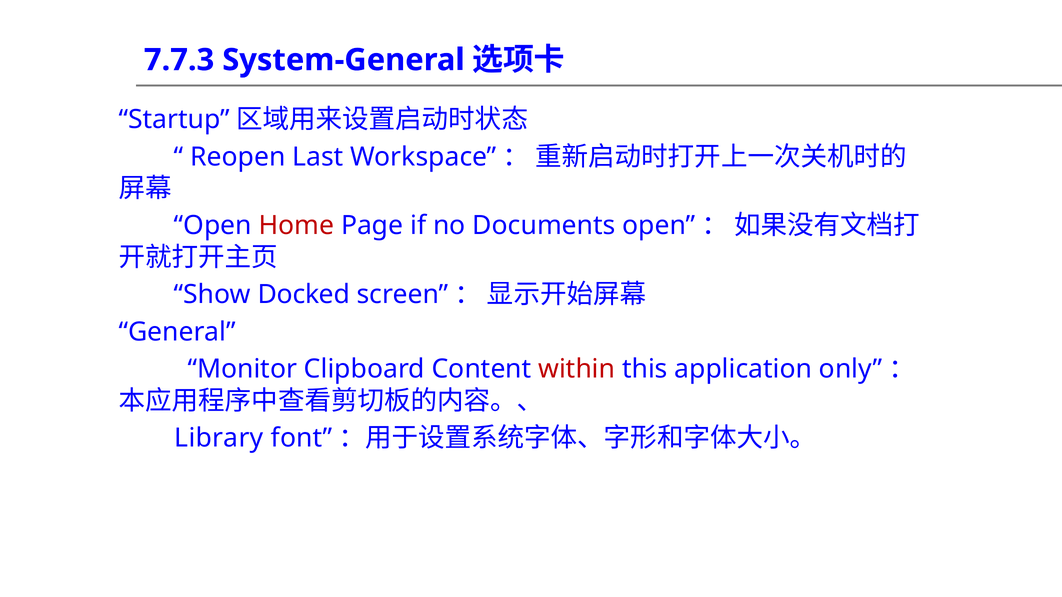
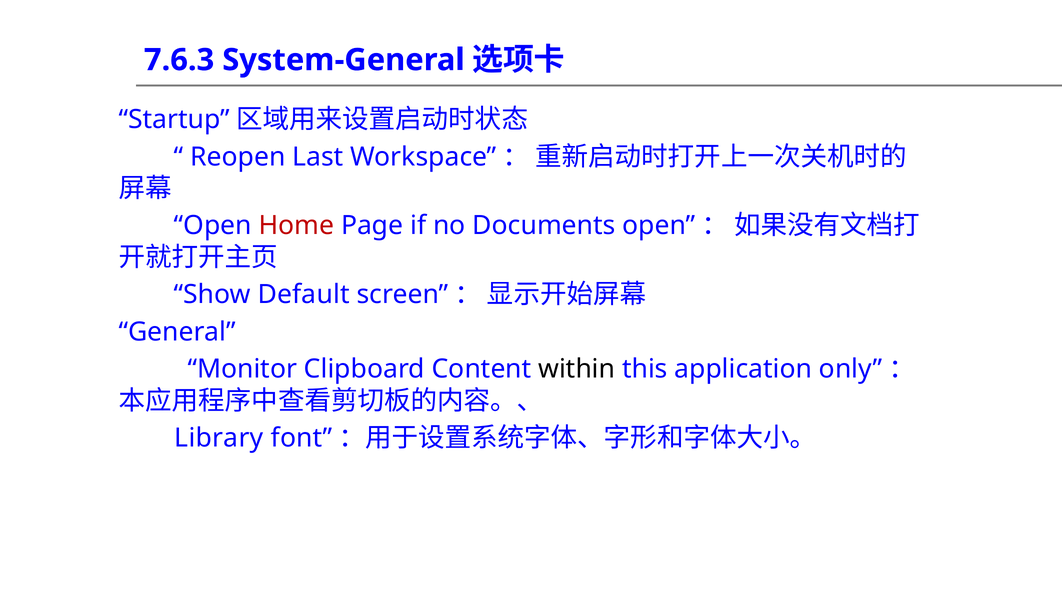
7.7.3: 7.7.3 -> 7.6.3 (179, 60)
Docked: Docked -> Default (304, 295)
within colour: red -> black (577, 369)
